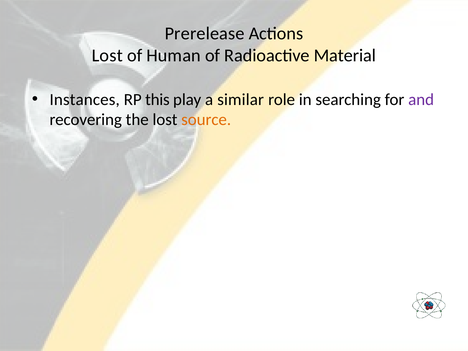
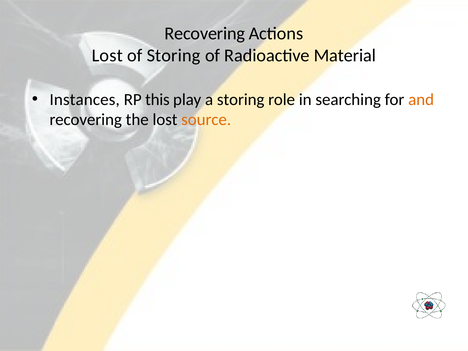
Prerelease: Prerelease -> Recovering (205, 34)
of Human: Human -> Storing (174, 55)
a similar: similar -> storing (241, 99)
and colour: purple -> orange (421, 99)
